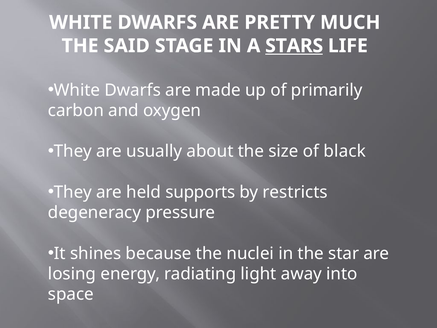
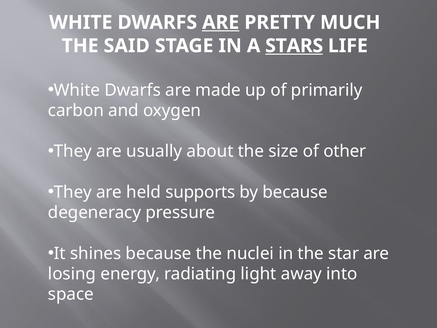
ARE underline: none -> present (221, 22)
black: black -> other (345, 151)
by restricts: restricts -> because (295, 192)
